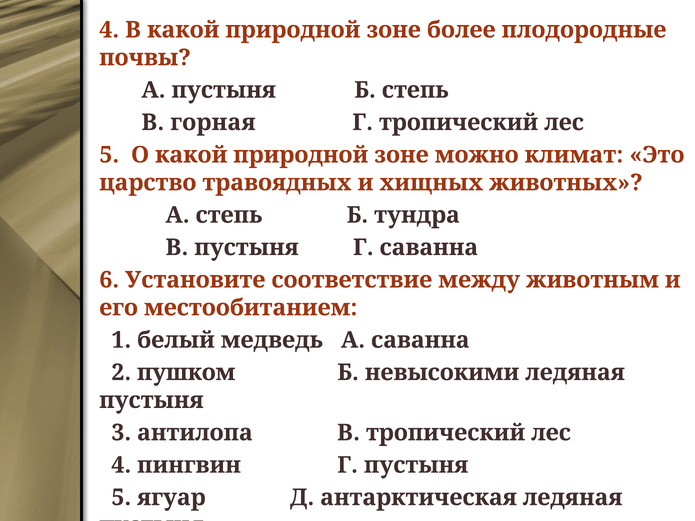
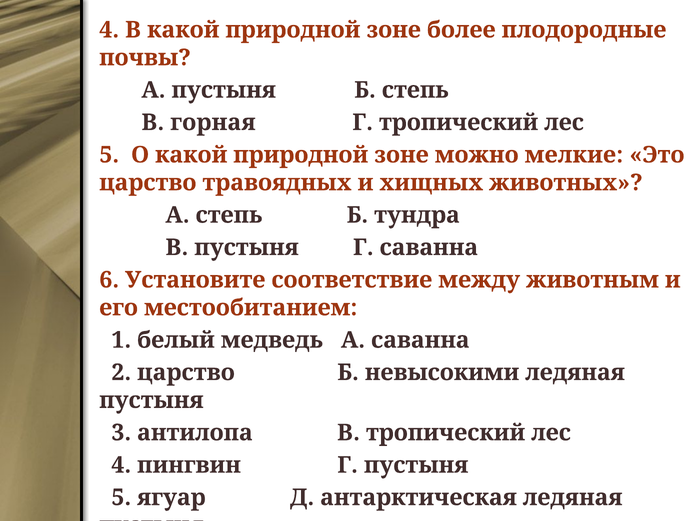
климат: климат -> мелкие (574, 155)
2 пушком: пушком -> царство (186, 373)
